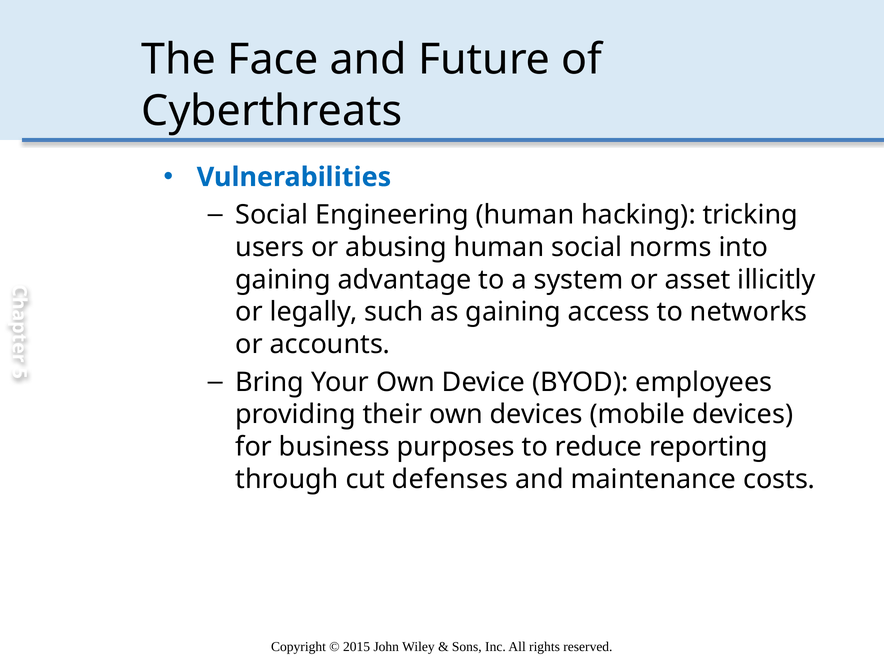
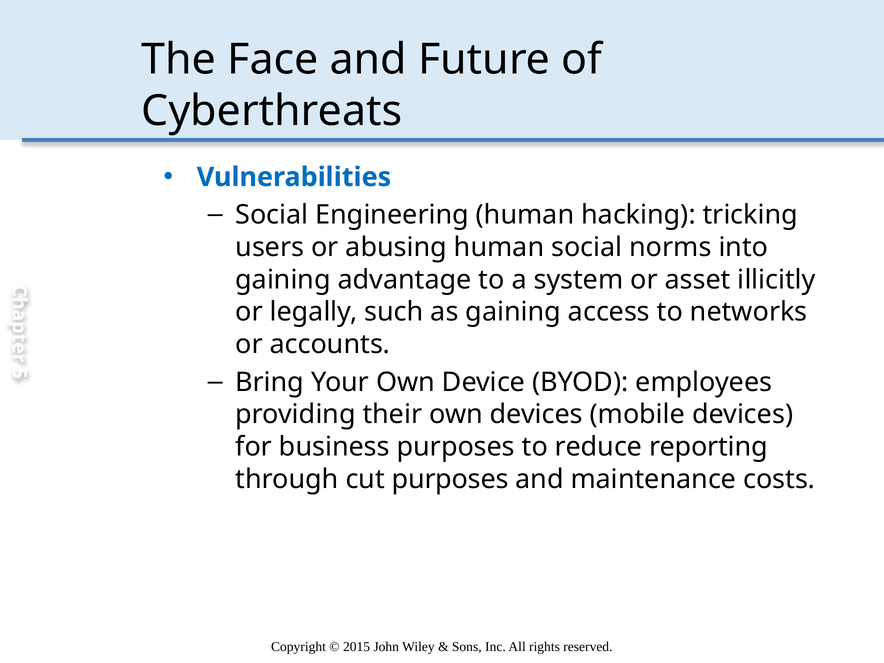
cut defenses: defenses -> purposes (450, 479)
